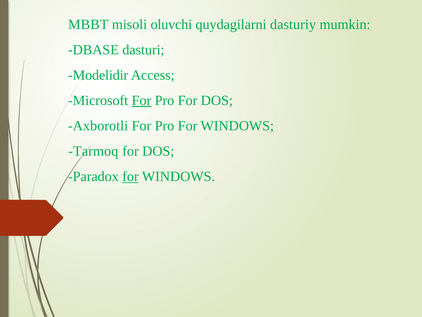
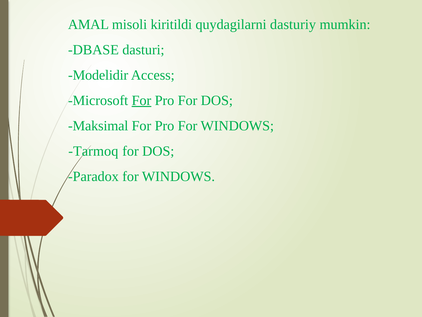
MBBT: MBBT -> AMAL (88, 24)
oluvchi: oluvchi -> kiritildi (171, 24)
Axborotli: Axborotli -> Maksimal (98, 126)
for underline: present -> none (130, 176)
